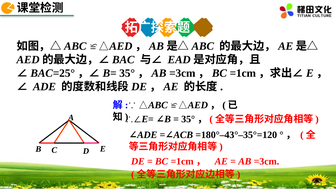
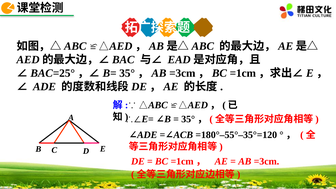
=180°–43°–35°=120: =180°–43°–35°=120 -> =180°–55°–35°=120 (236, 135)
